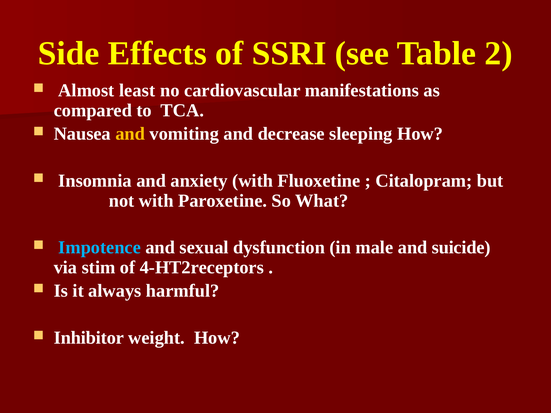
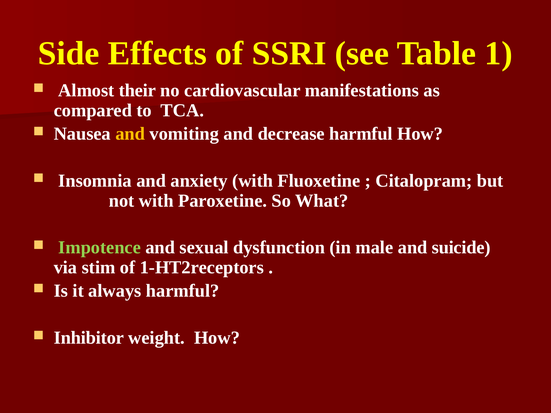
2: 2 -> 1 (499, 53)
least: least -> their (137, 91)
decrease sleeping: sleeping -> harmful (361, 134)
Impotence colour: light blue -> light green (100, 248)
4-HT2receptors: 4-HT2receptors -> 1-HT2receptors (202, 268)
